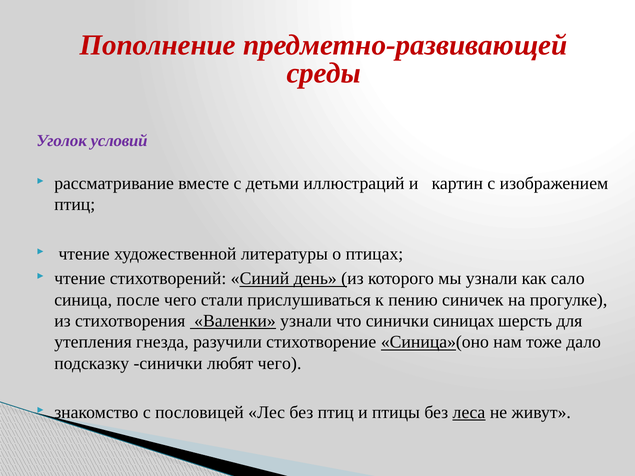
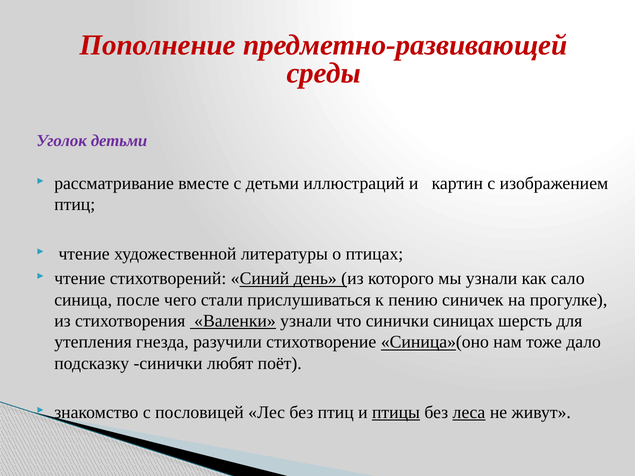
Уголок условий: условий -> детьми (119, 141)
любят чего: чего -> поёт (280, 363)
птицы underline: none -> present (396, 413)
